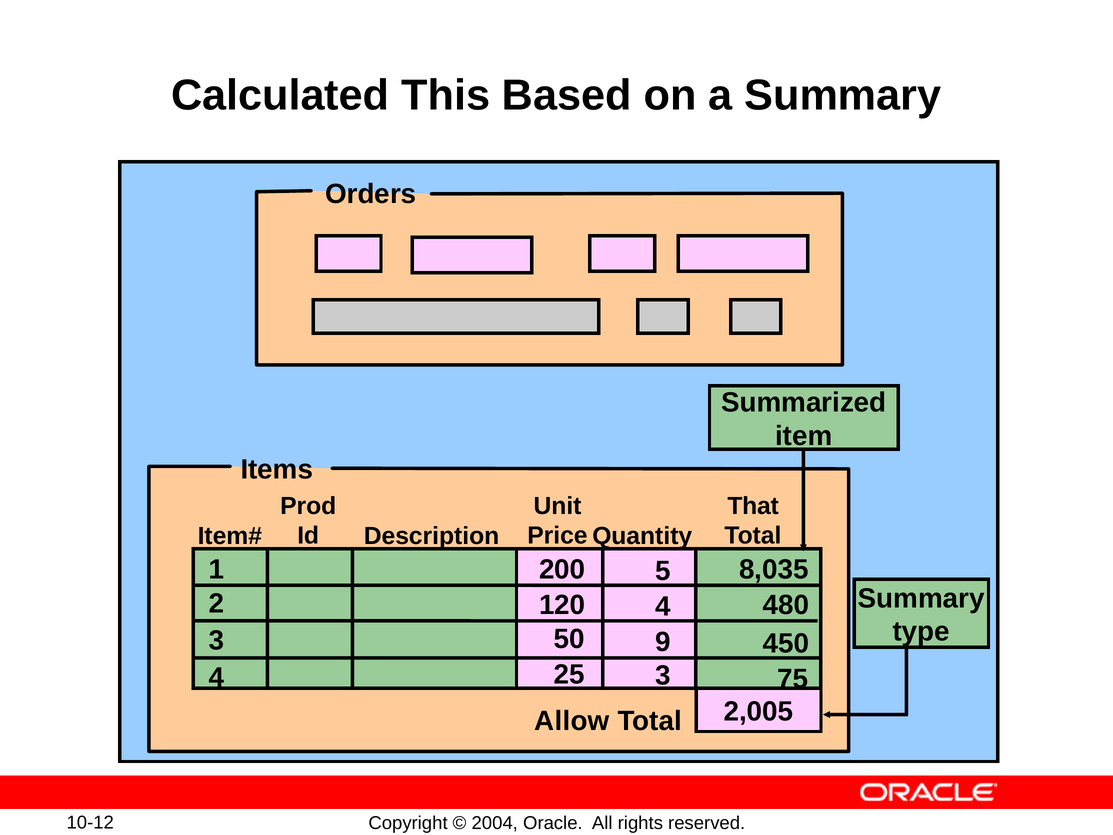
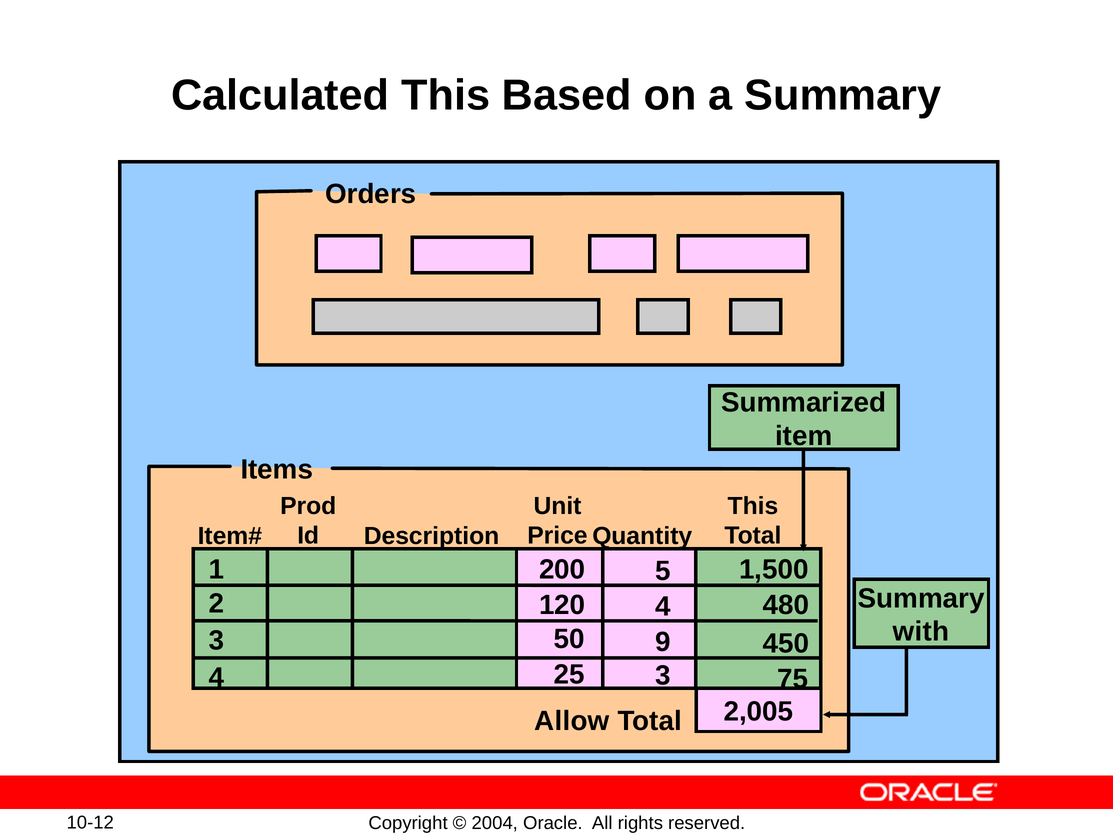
That: That -> This (753, 506)
8,035: 8,035 -> 1,500 (774, 569)
type: type -> with (921, 632)
